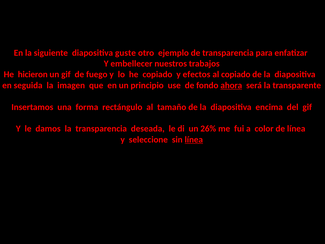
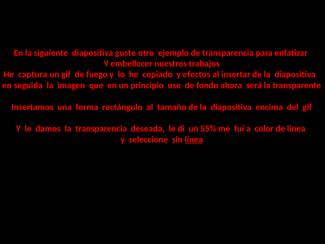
hicieron: hicieron -> captura (33, 74)
al copiado: copiado -> insertar (236, 74)
ahora underline: present -> none (231, 85)
26%: 26% -> 55% (208, 129)
